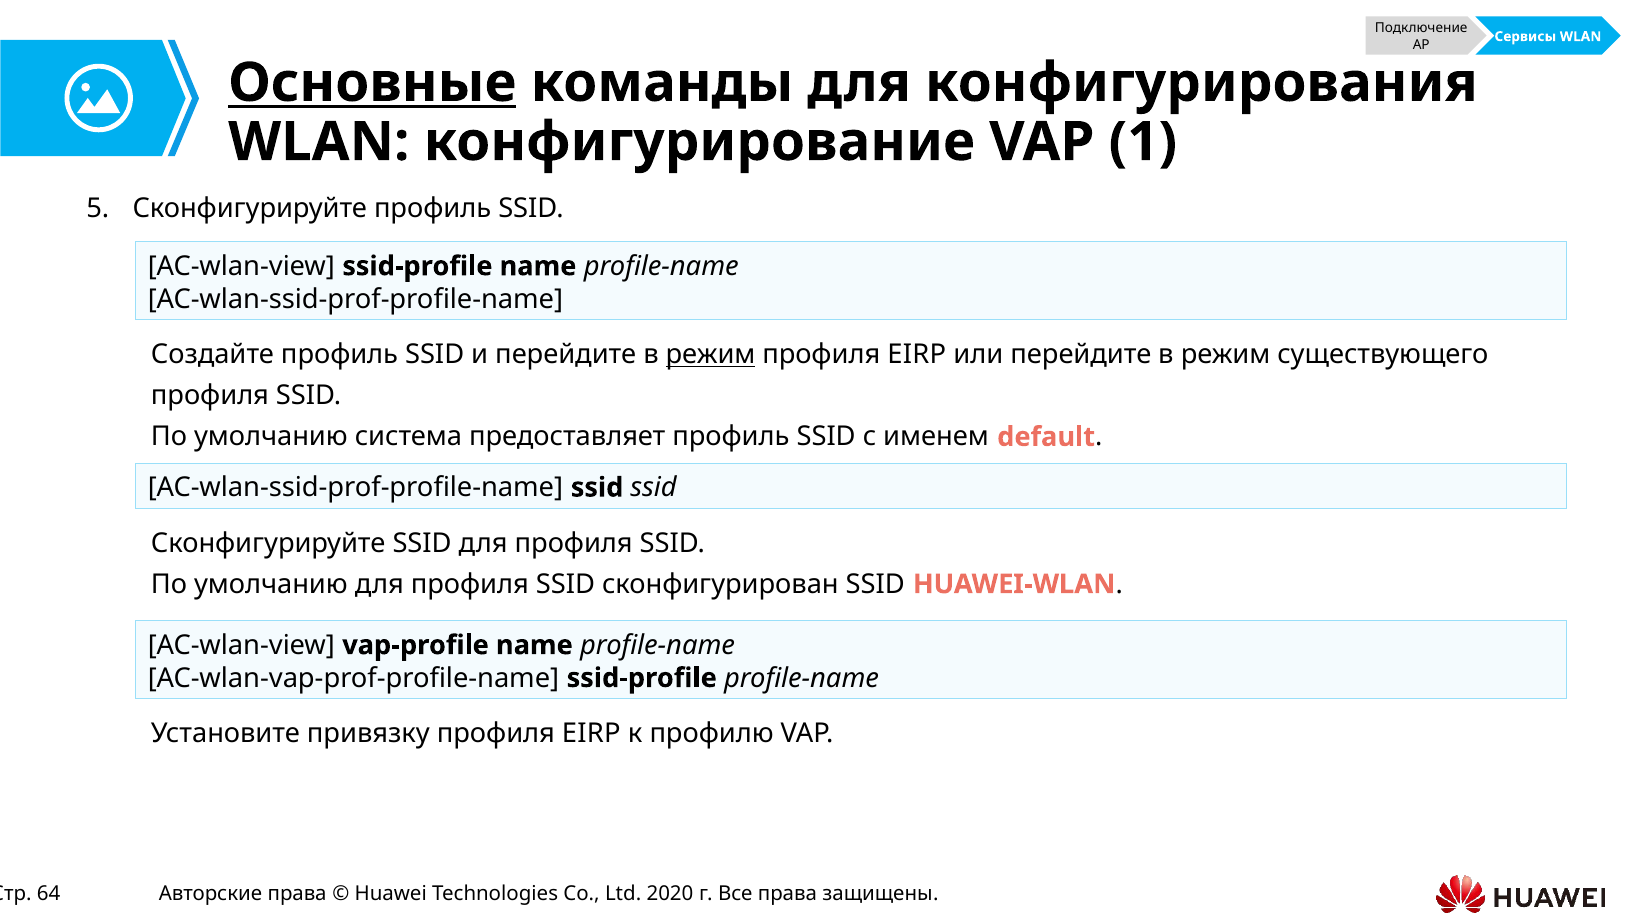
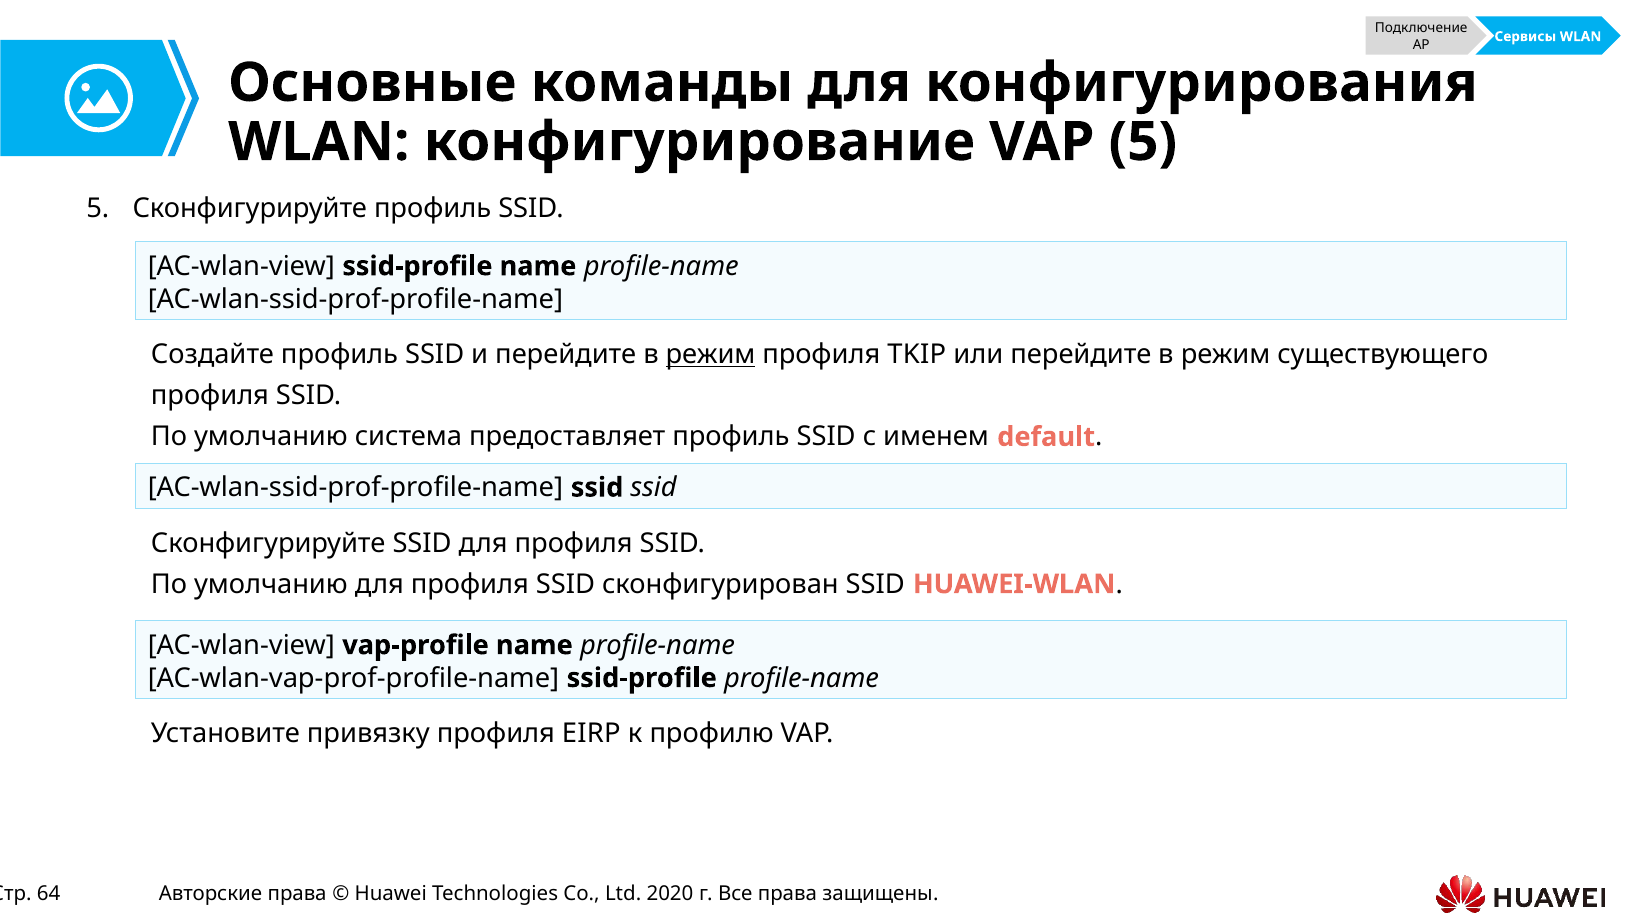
Основные underline: present -> none (372, 83)
VAP 1: 1 -> 5 (1143, 142)
EIRP: EIRP -> TKIP (917, 355)
